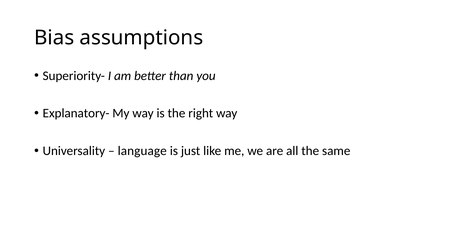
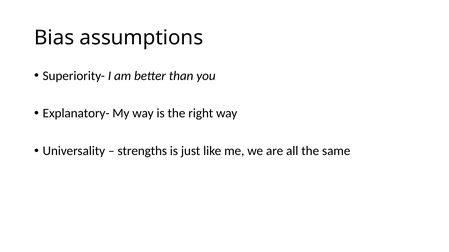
language: language -> strengths (142, 151)
